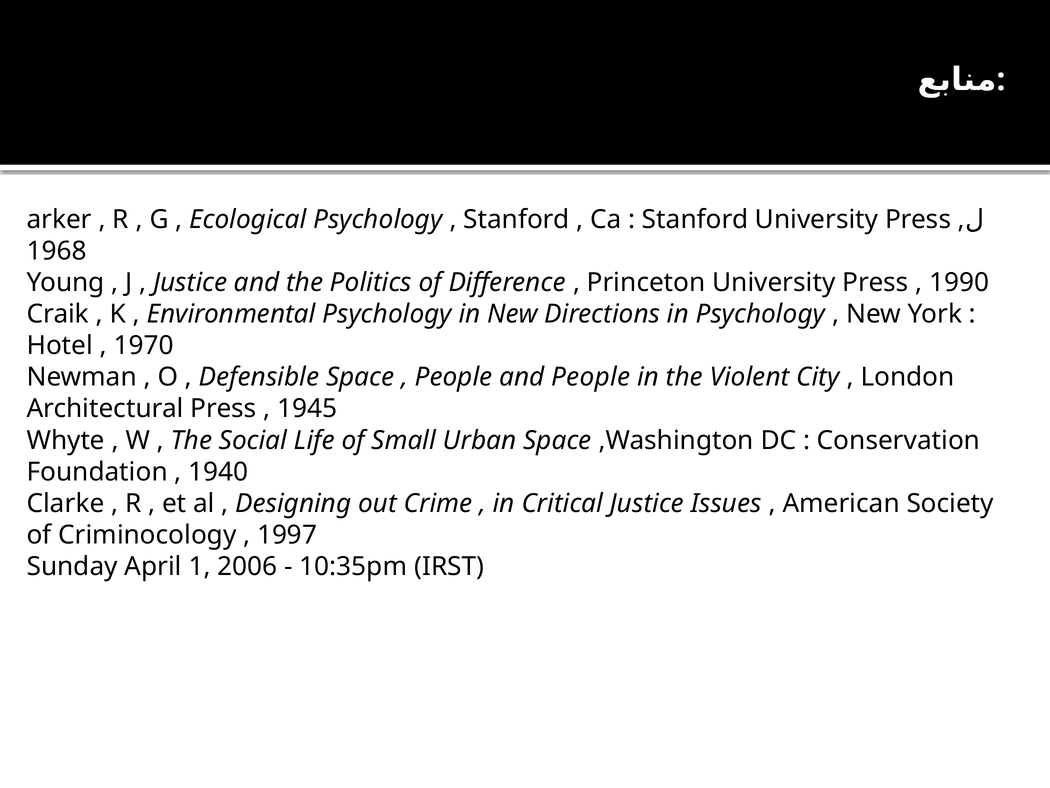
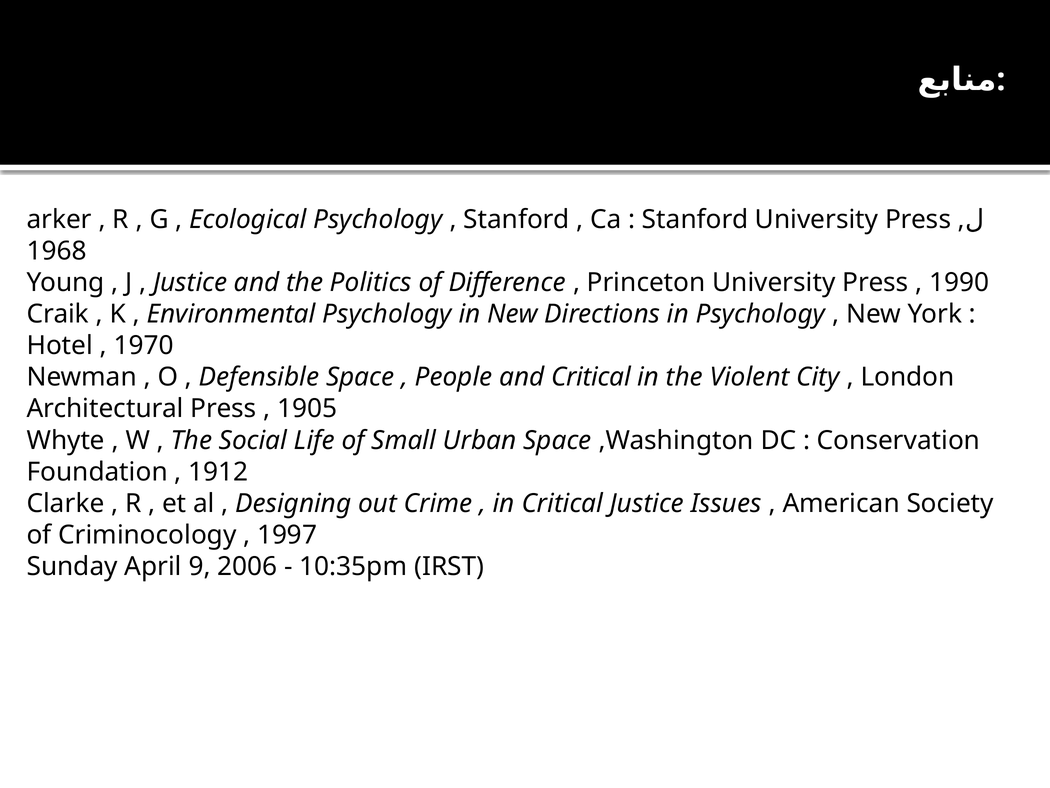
and People: People -> Critical (591, 377)
1945: 1945 -> 1905 (307, 409)
1940: 1940 -> 1912 (218, 472)
1: 1 -> 9 (200, 566)
